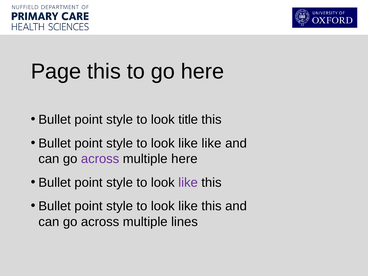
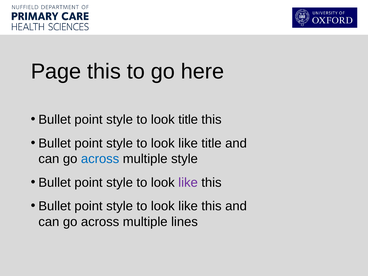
like like: like -> title (211, 143)
across colour: purple -> blue (100, 159)
multiple here: here -> style (184, 159)
